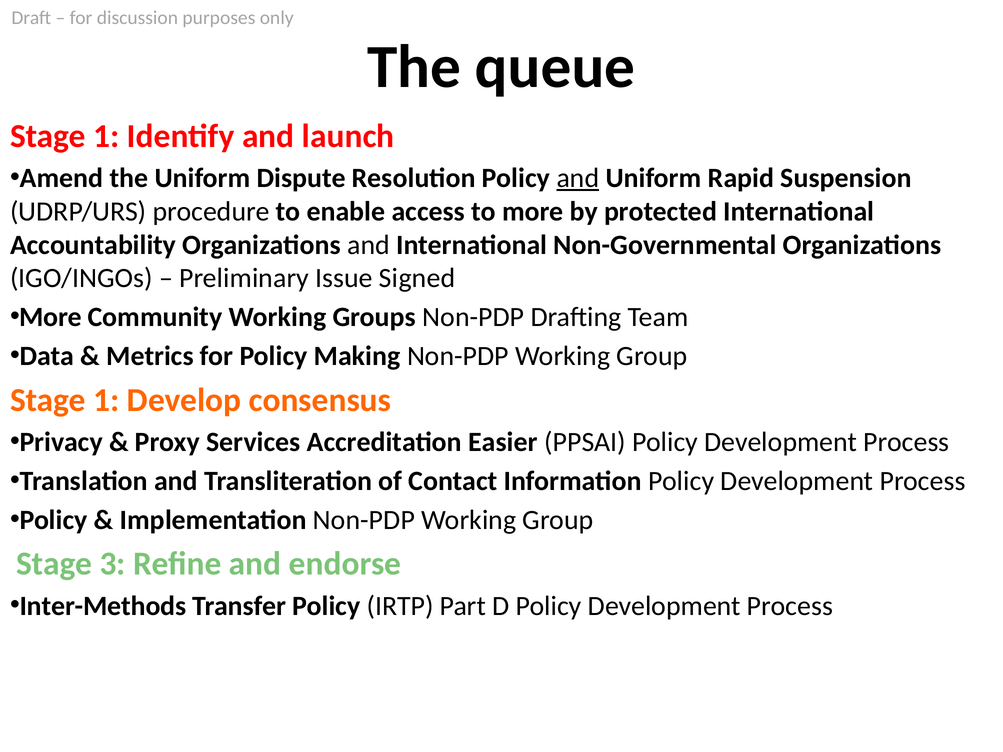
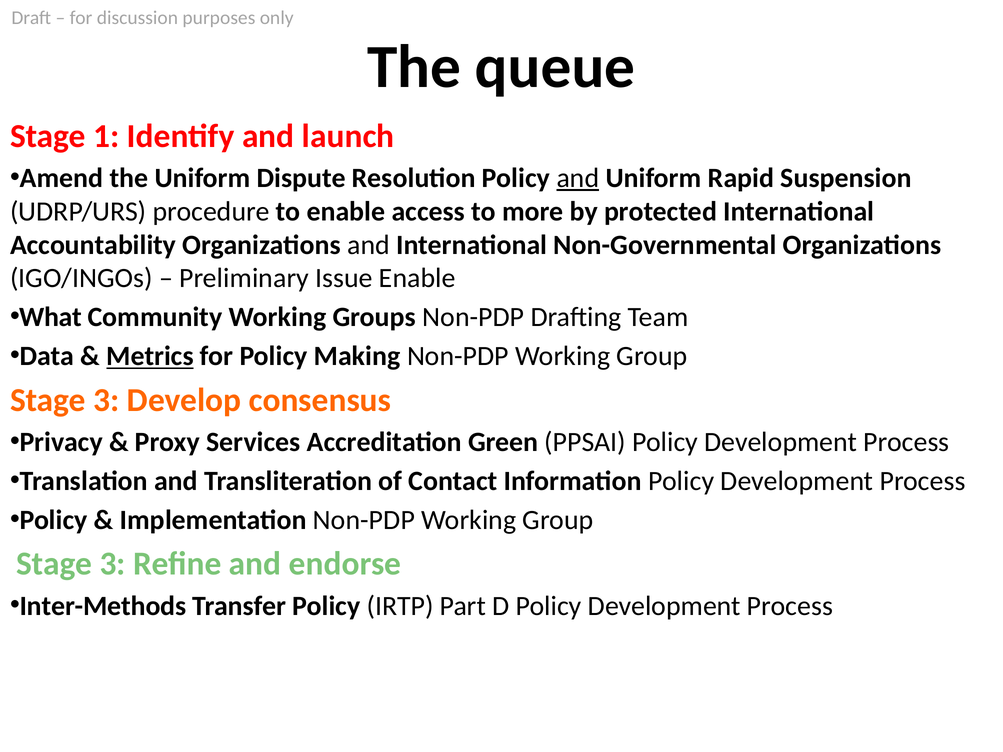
Issue Signed: Signed -> Enable (417, 278)
More: More -> What (51, 317)
Metrics underline: none -> present (150, 356)
1: 1 -> 3 (106, 400)
Easier: Easier -> Green (503, 442)
